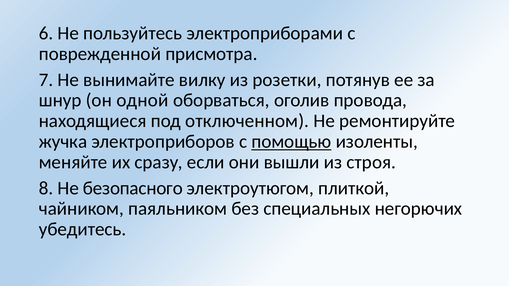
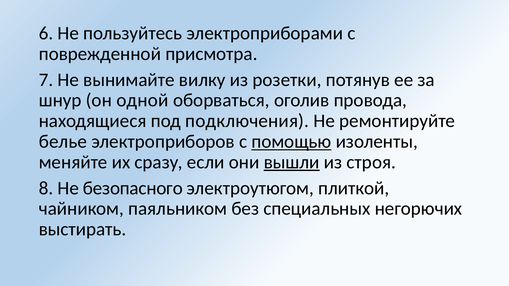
отключенном: отключенном -> подключения (247, 121)
жучка: жучка -> белье (63, 142)
вышли underline: none -> present (292, 162)
убедитесь: убедитесь -> выстирать (82, 229)
